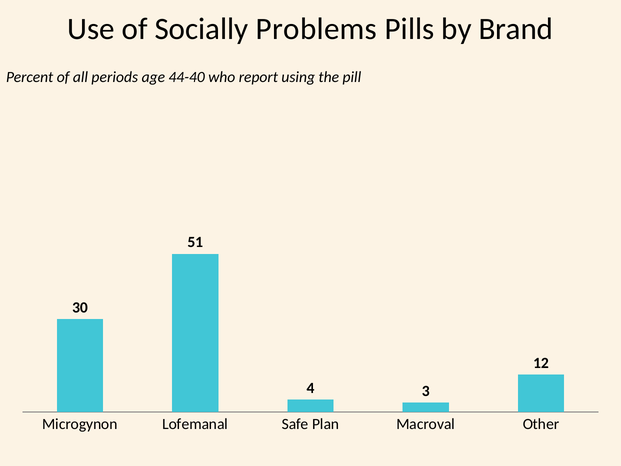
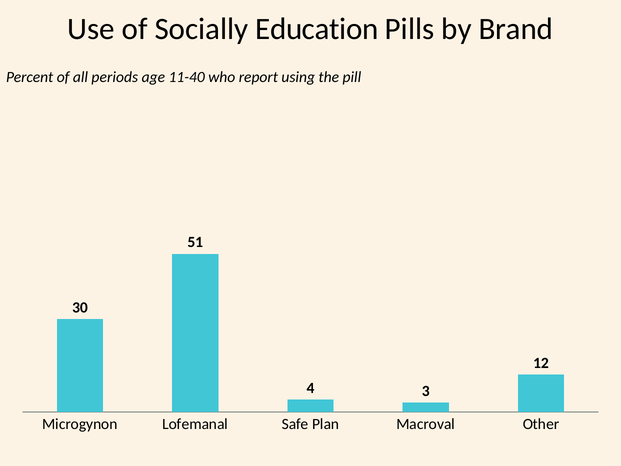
Problems: Problems -> Education (317, 29)
44-40: 44-40 -> 11-40 (187, 77)
